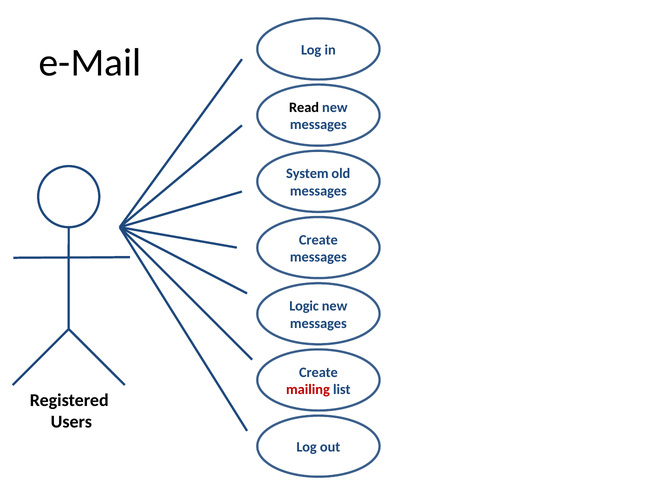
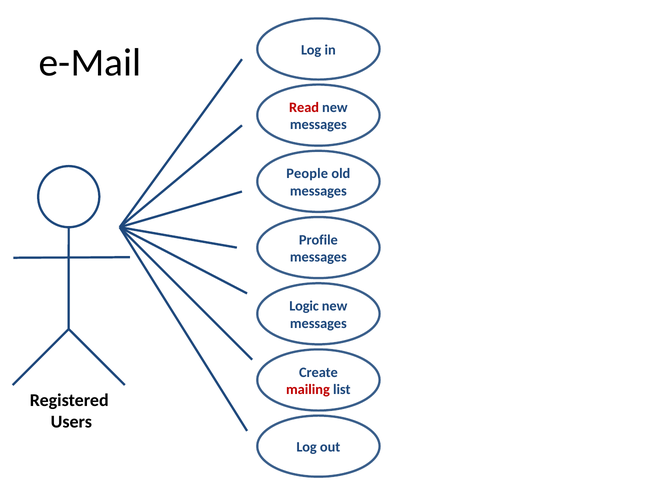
Read colour: black -> red (304, 108)
System: System -> People (307, 174)
Create: Create -> Profile (318, 240)
